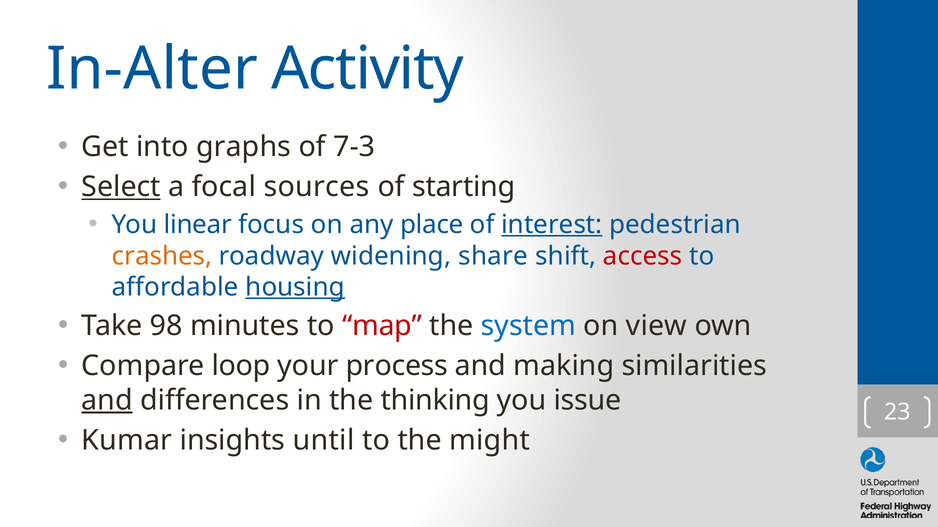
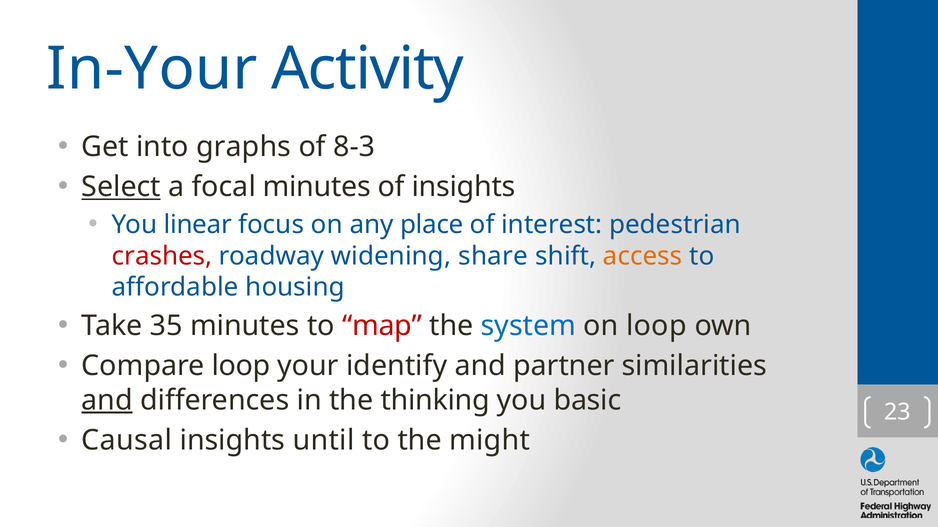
In-Alter: In-Alter -> In-Your (152, 69)
7-3: 7-3 -> 8-3 (354, 147)
focal sources: sources -> minutes (317, 187)
of starting: starting -> insights (464, 187)
interest underline: present -> none (552, 225)
crashes colour: orange -> red (162, 256)
access colour: red -> orange (643, 256)
housing underline: present -> none (295, 288)
98: 98 -> 35 (166, 326)
on view: view -> loop (656, 326)
process: process -> identify (397, 366)
making: making -> partner (564, 366)
issue: issue -> basic (588, 401)
Kumar: Kumar -> Causal (127, 441)
